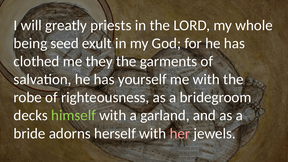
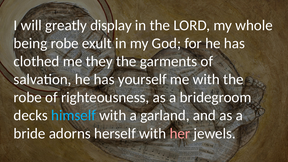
priests: priests -> display (111, 25)
being seed: seed -> robe (65, 43)
himself colour: light green -> light blue (74, 115)
